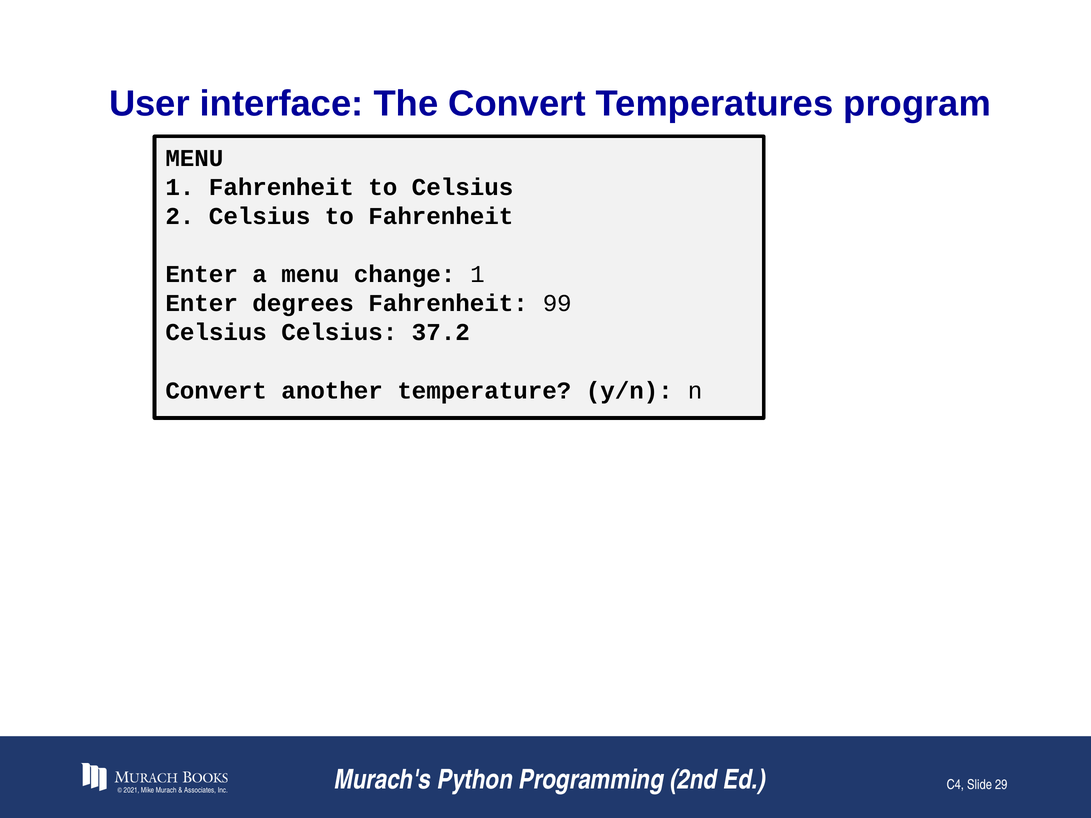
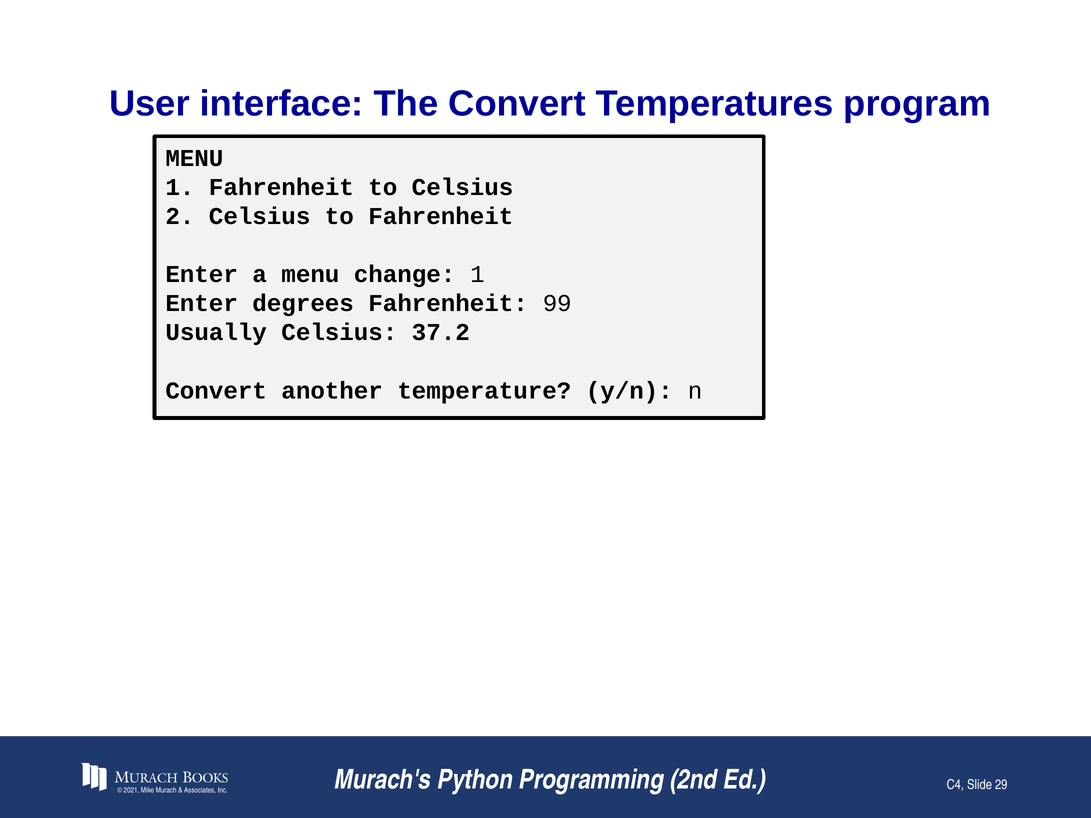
Celsius: Celsius -> Usually (216, 333)
